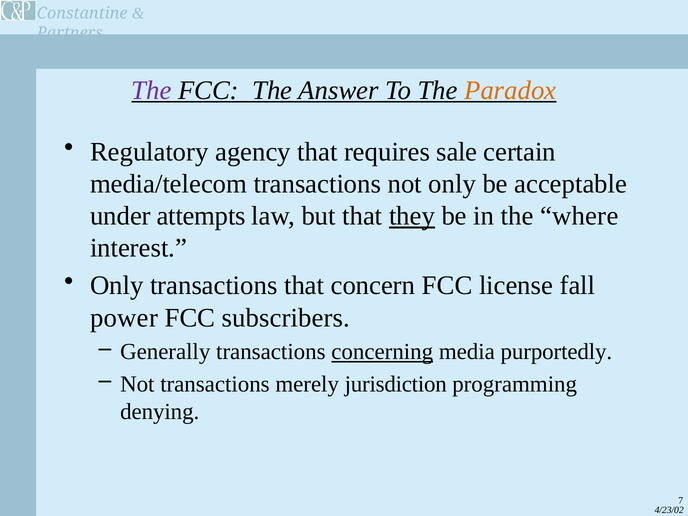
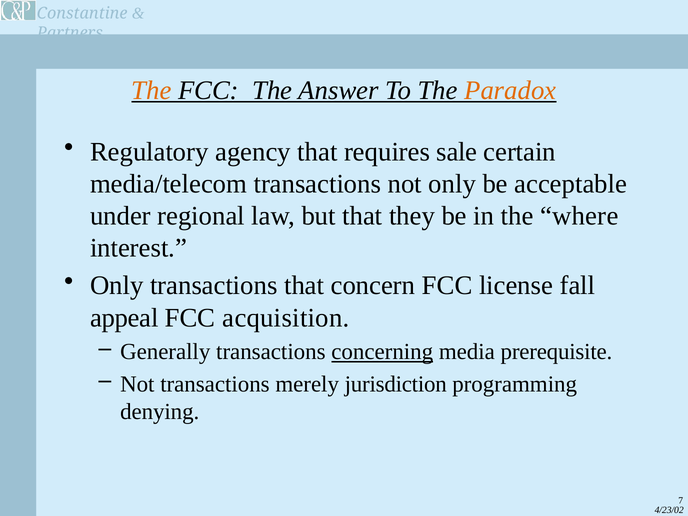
The colour: purple -> orange (151, 90)
attempts: attempts -> regional (201, 216)
they underline: present -> none (412, 216)
power: power -> appeal (124, 318)
subscribers: subscribers -> acquisition (286, 318)
purportedly: purportedly -> prerequisite (556, 352)
